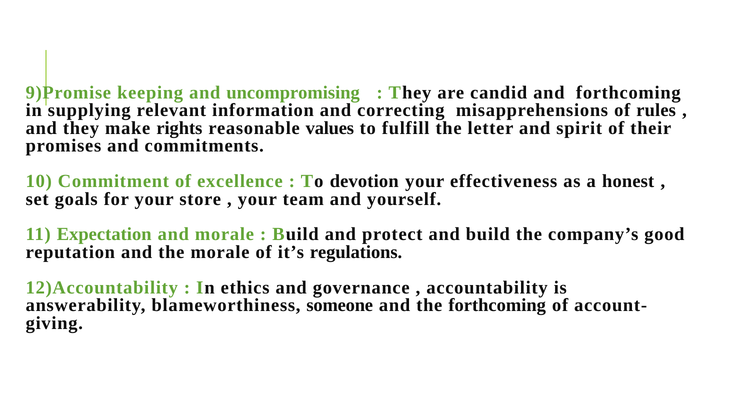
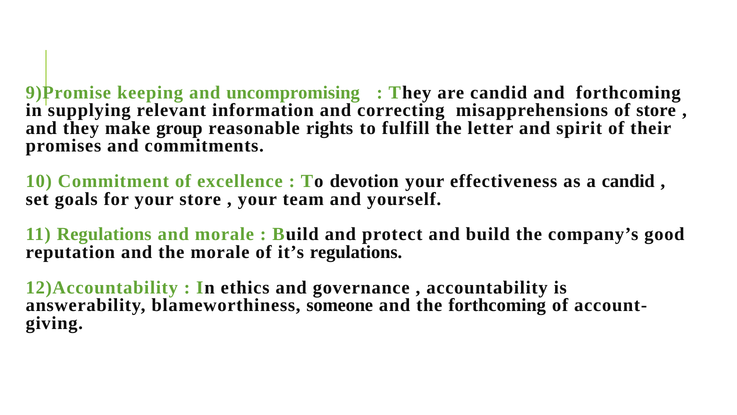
of rules: rules -> store (656, 110)
rights: rights -> group (179, 128)
values: values -> rights (330, 128)
a honest: honest -> candid (628, 181)
11 Expectation: Expectation -> Regulations (104, 234)
